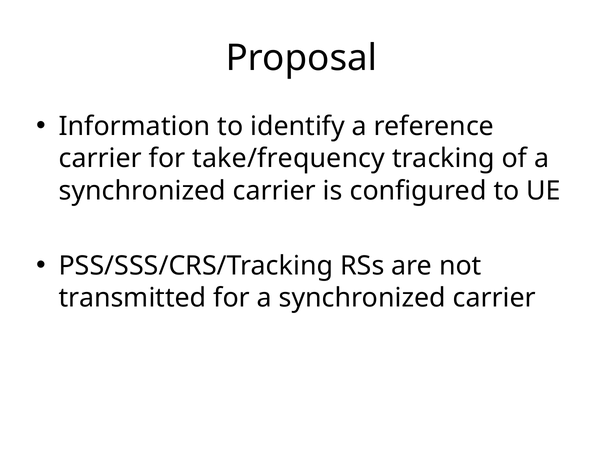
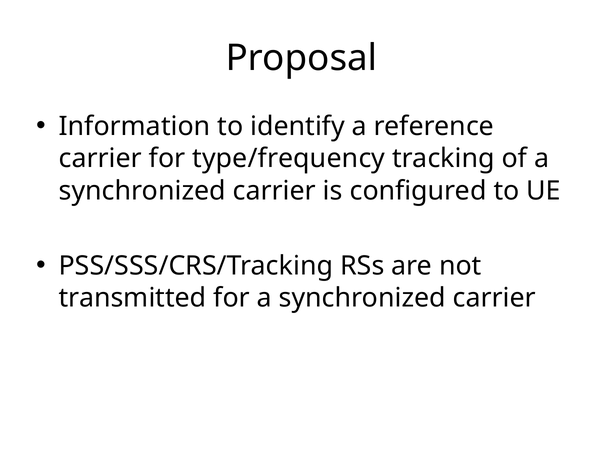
take/frequency: take/frequency -> type/frequency (289, 159)
